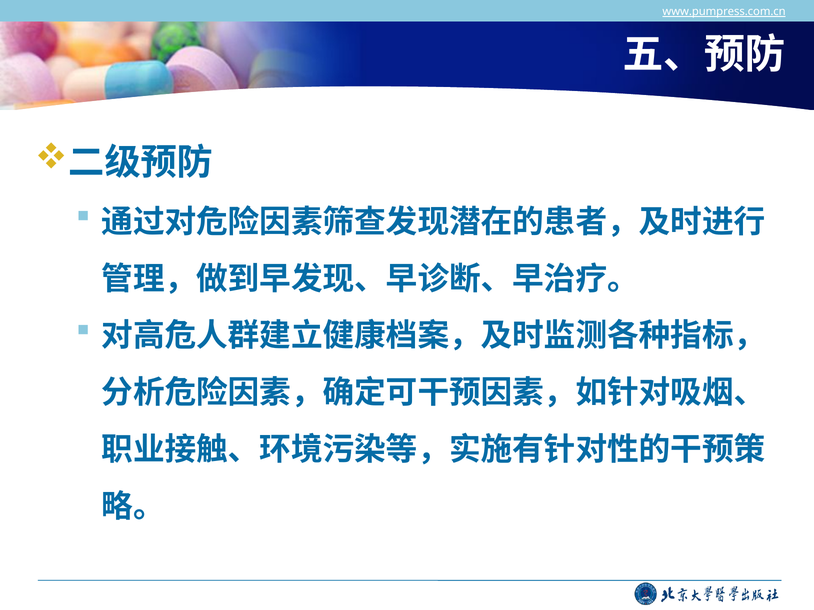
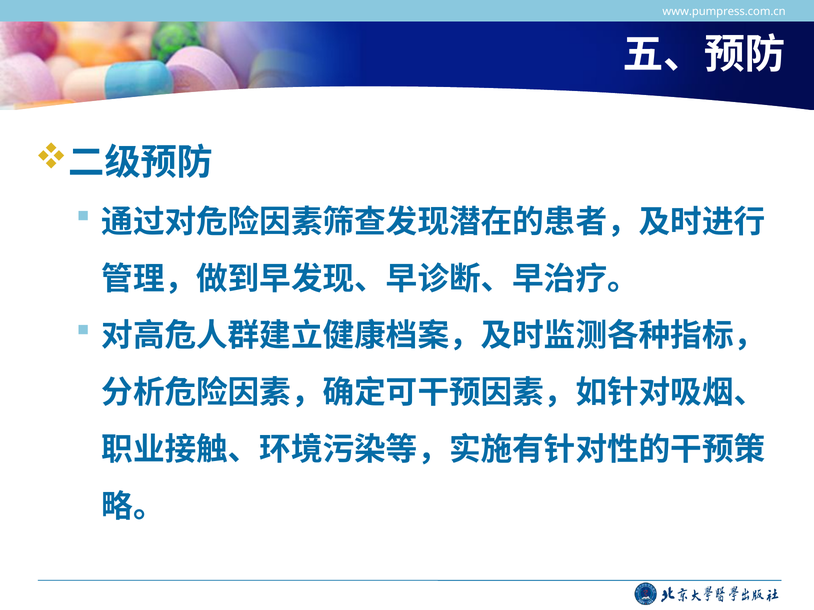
www.pumpress.com.cn underline: present -> none (724, 12)
